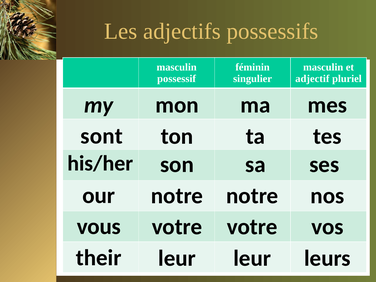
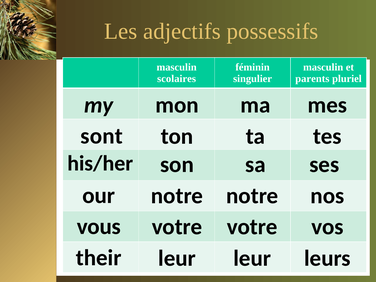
possessif: possessif -> scolaires (177, 79)
adjectif: adjectif -> parents (312, 79)
